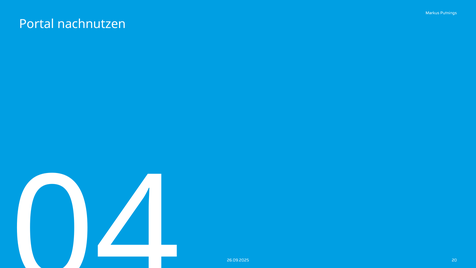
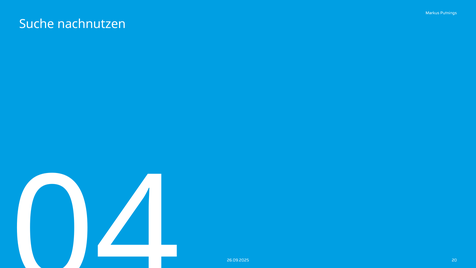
Portal: Portal -> Suche (37, 24)
